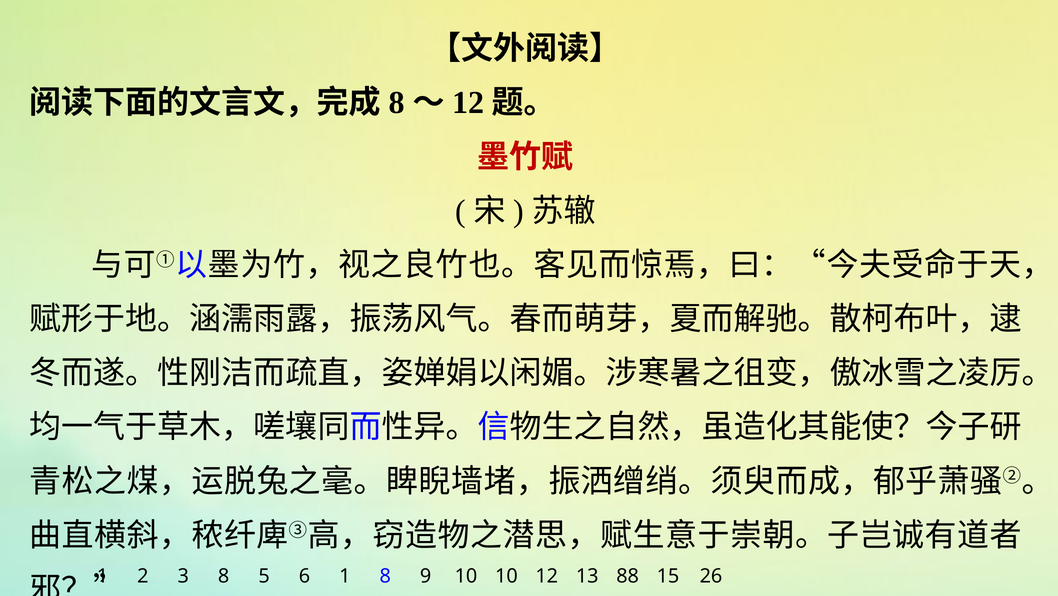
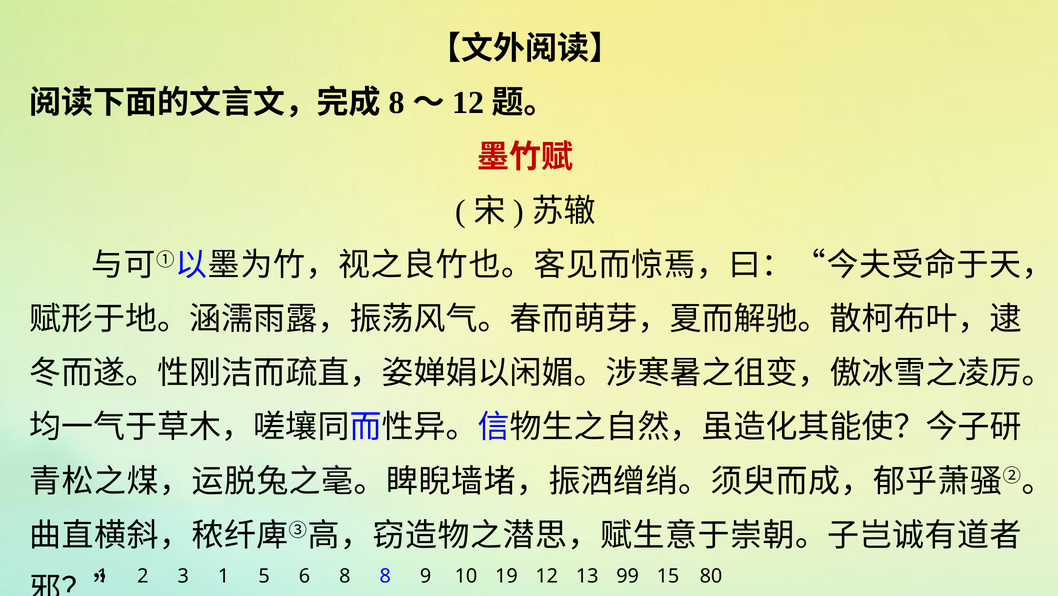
3 8: 8 -> 1 (224, 576)
6 1: 1 -> 8 (345, 576)
10 10: 10 -> 19 (506, 576)
88: 88 -> 99 (628, 576)
26: 26 -> 80 (711, 576)
